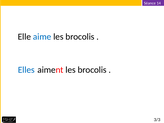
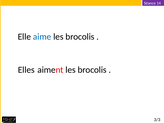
Elles colour: blue -> black (26, 70)
